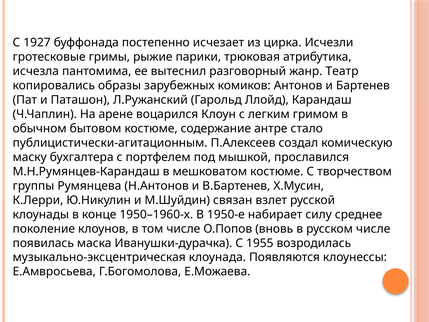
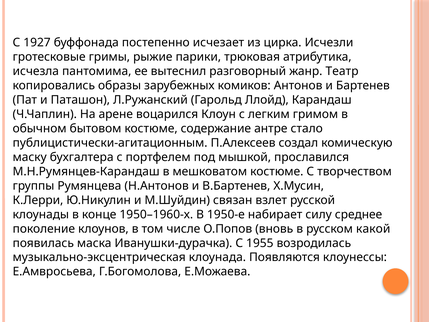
русском числе: числе -> какой (373, 229)
